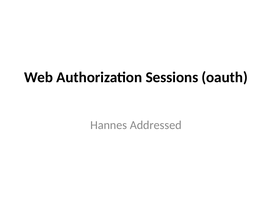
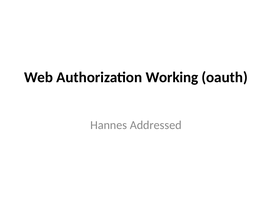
Sessions: Sessions -> Working (172, 77)
